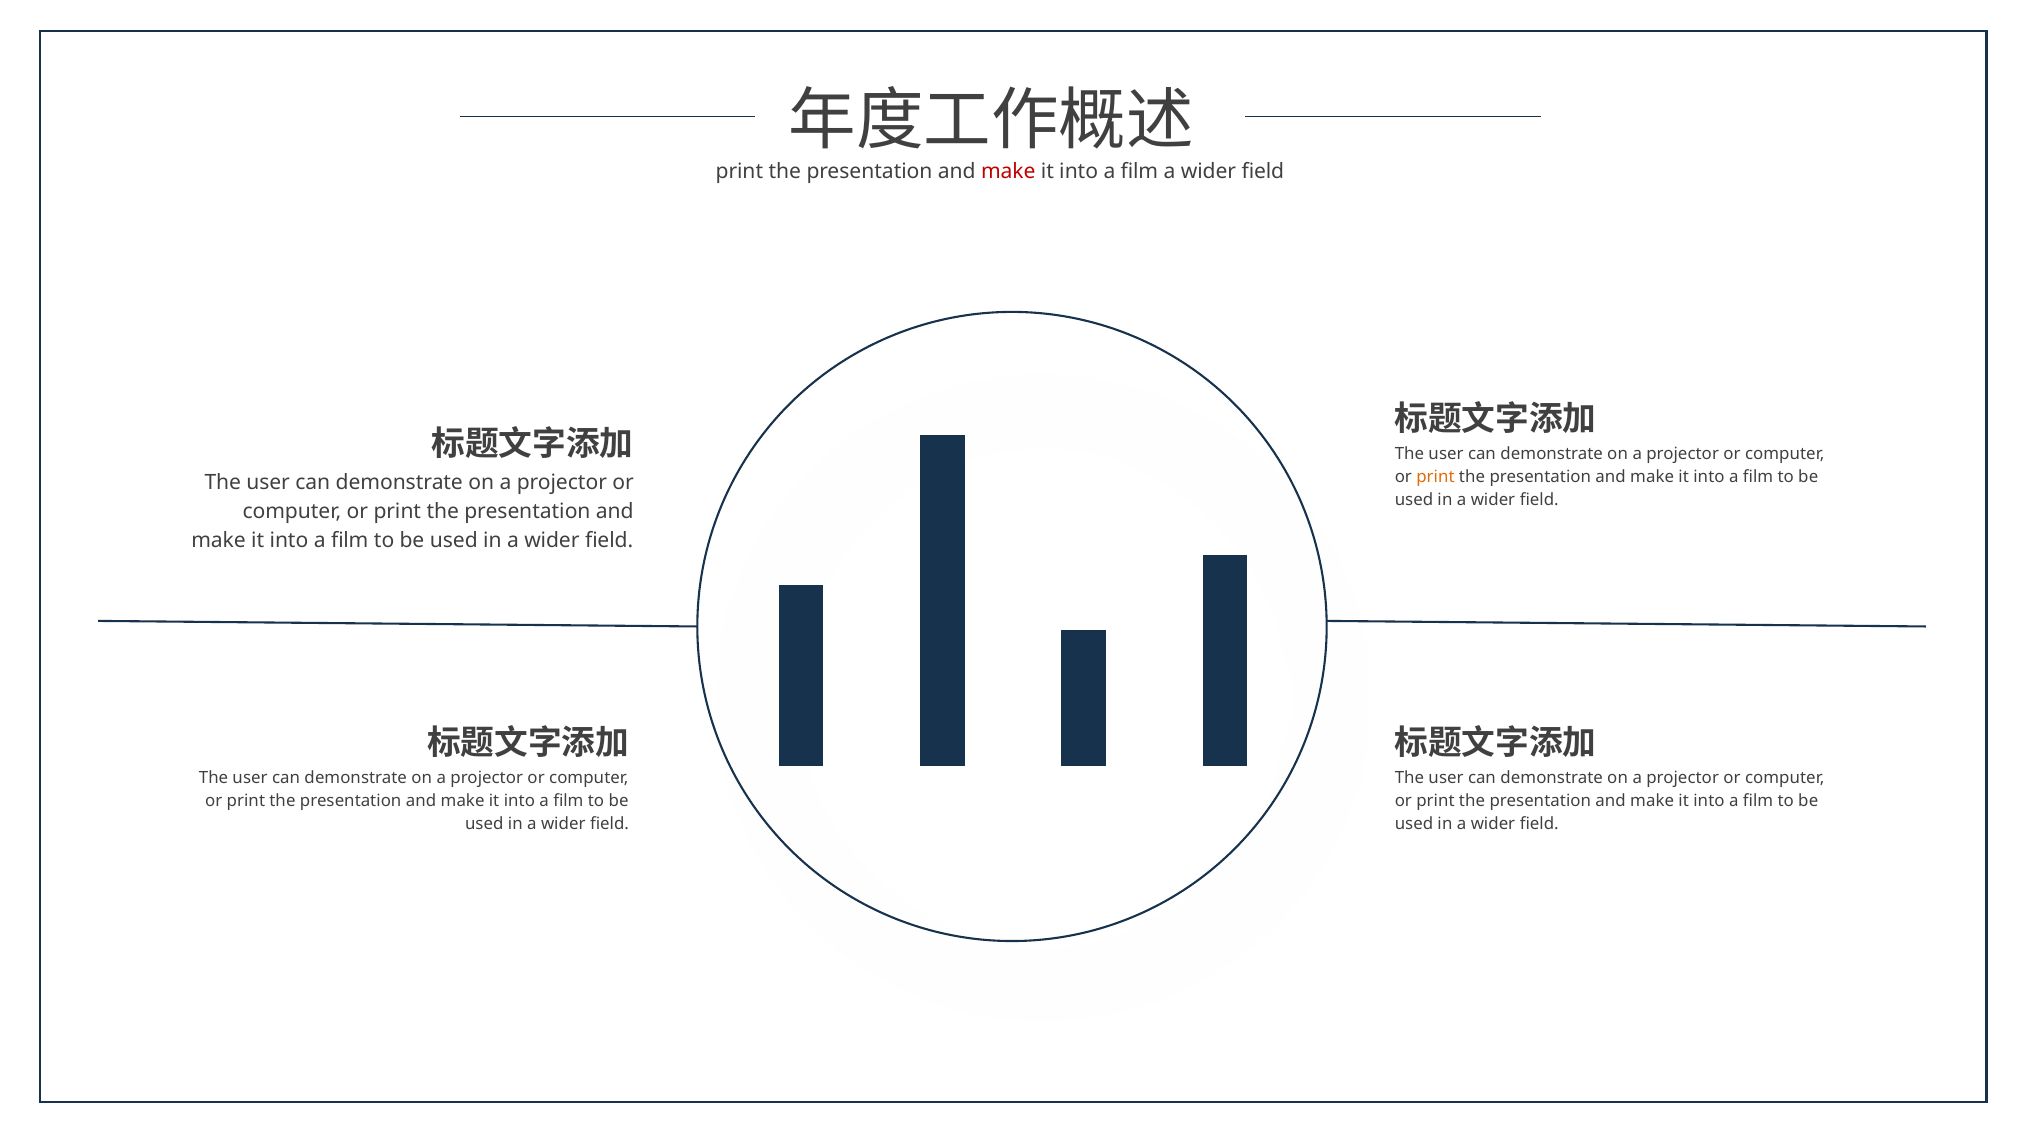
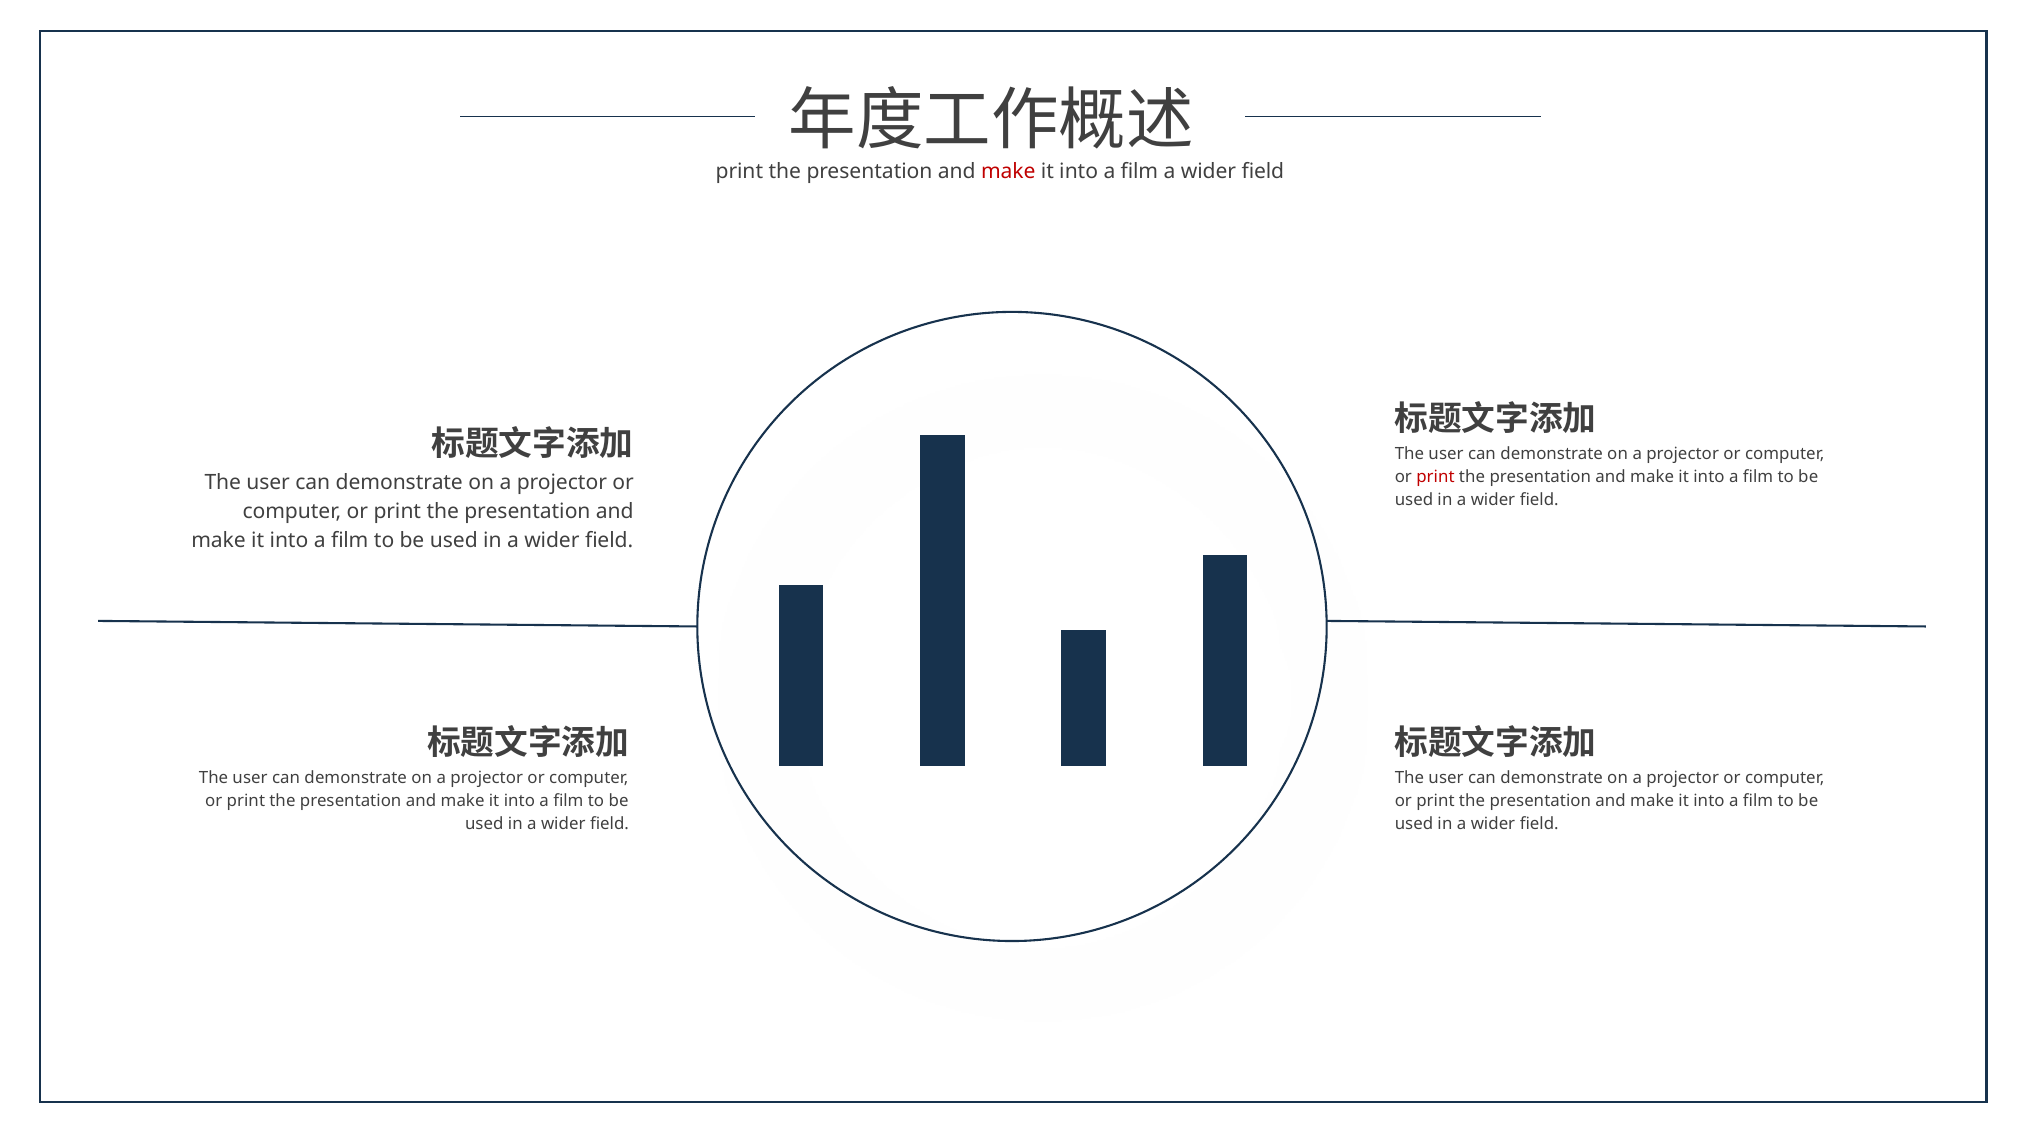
print colour: orange -> red (1435, 478)
